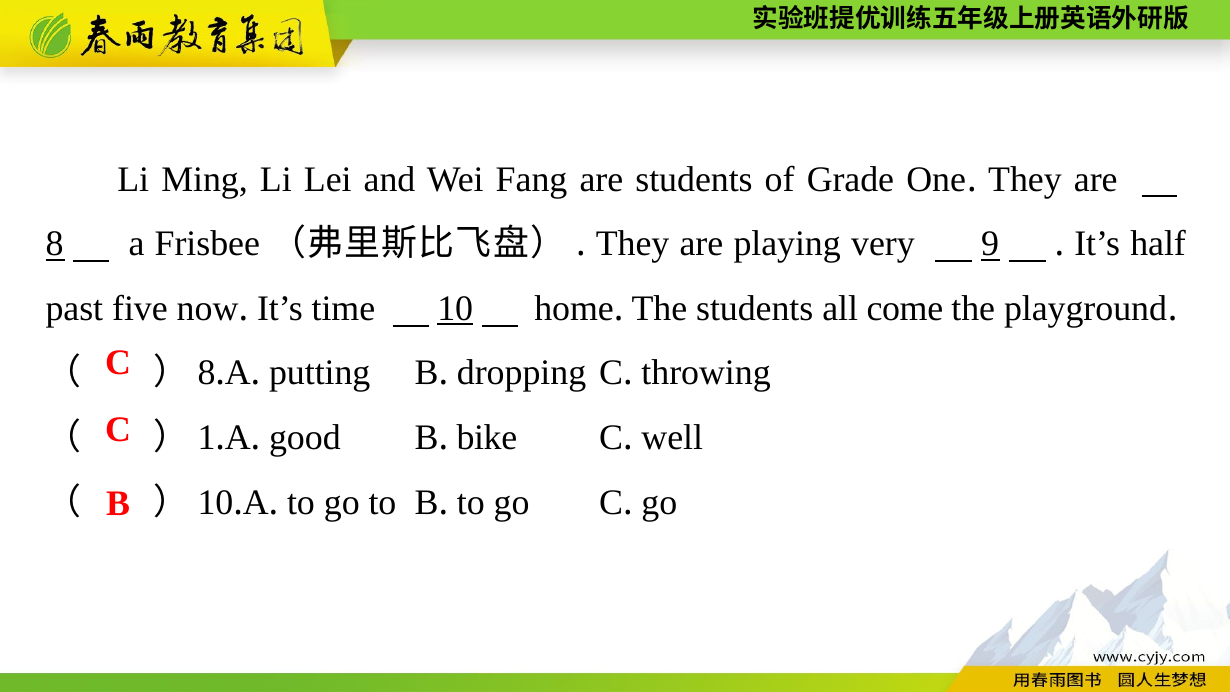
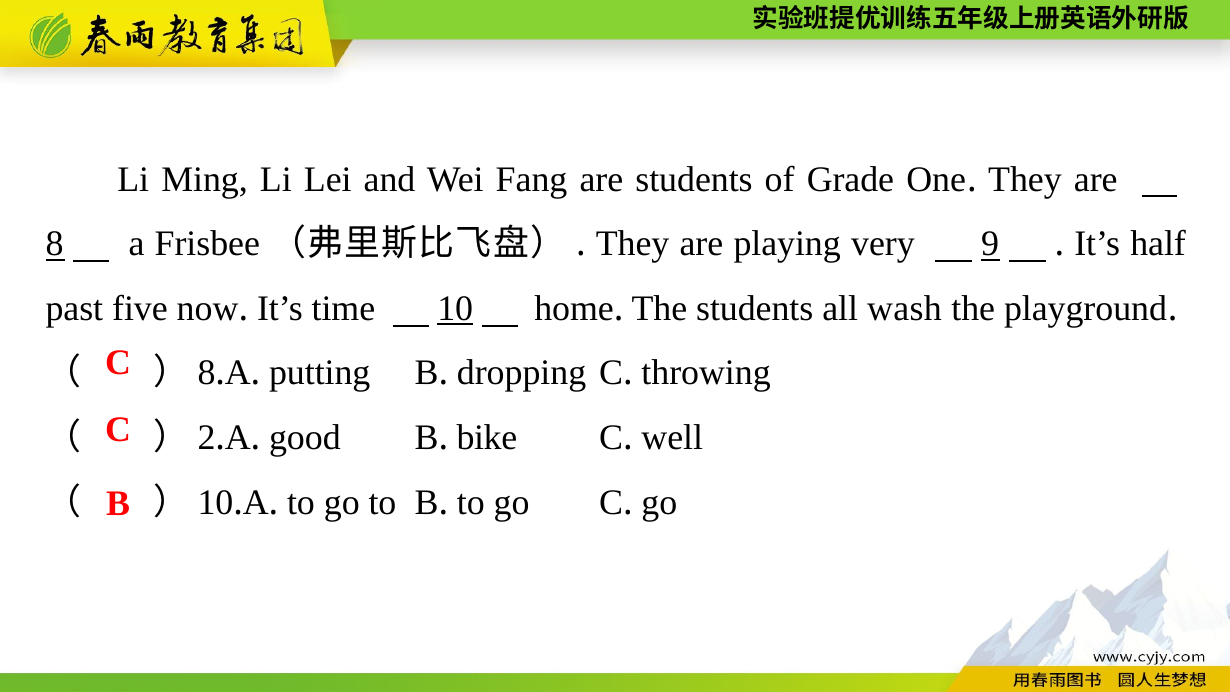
come: come -> wash (905, 308)
1: 1 -> 2 (207, 438)
